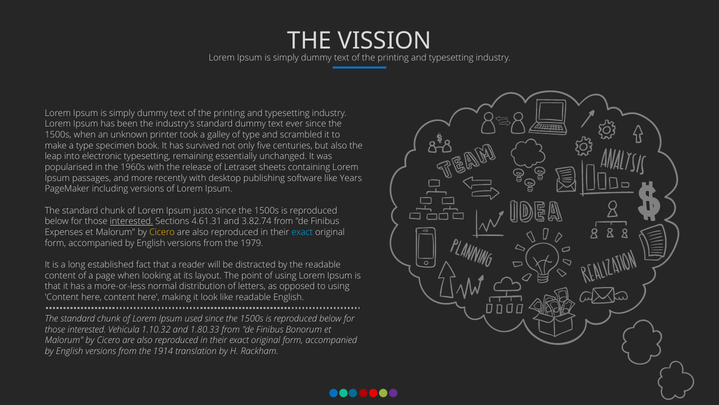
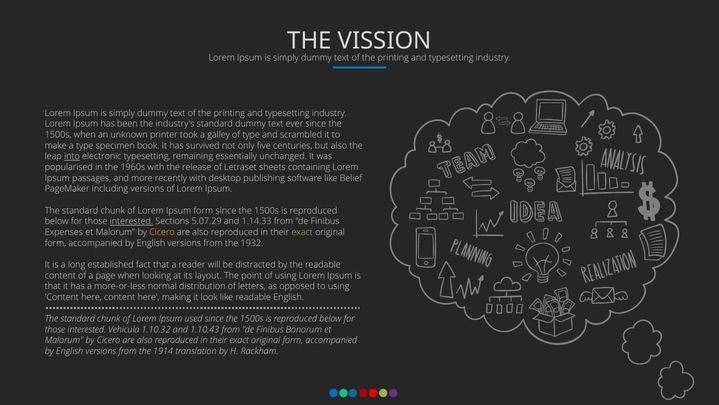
into underline: none -> present (72, 156)
Years: Years -> Belief (351, 178)
Ipsum justo: justo -> form (203, 210)
4.61.31: 4.61.31 -> 5.07.29 (207, 221)
3.82.74: 3.82.74 -> 1.14.33 (257, 221)
exact colour: light blue -> light green (302, 232)
1979: 1979 -> 1932 (252, 243)
1.80.33: 1.80.33 -> 1.10.43 (205, 329)
